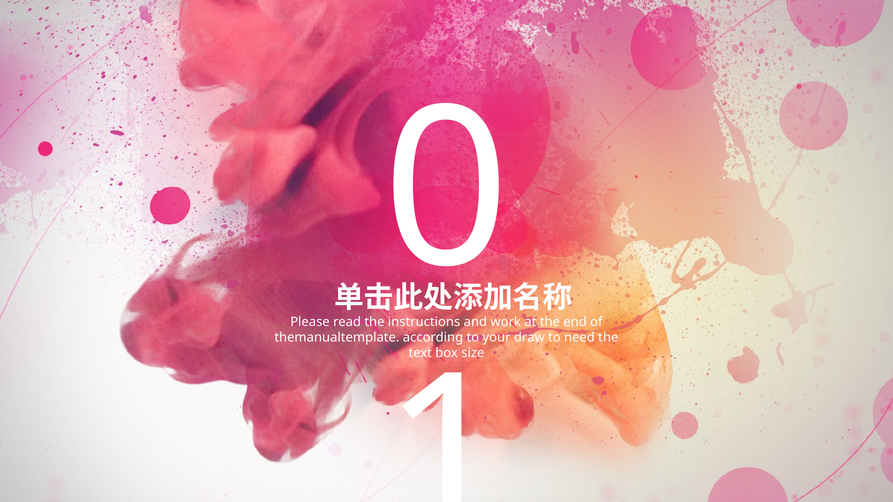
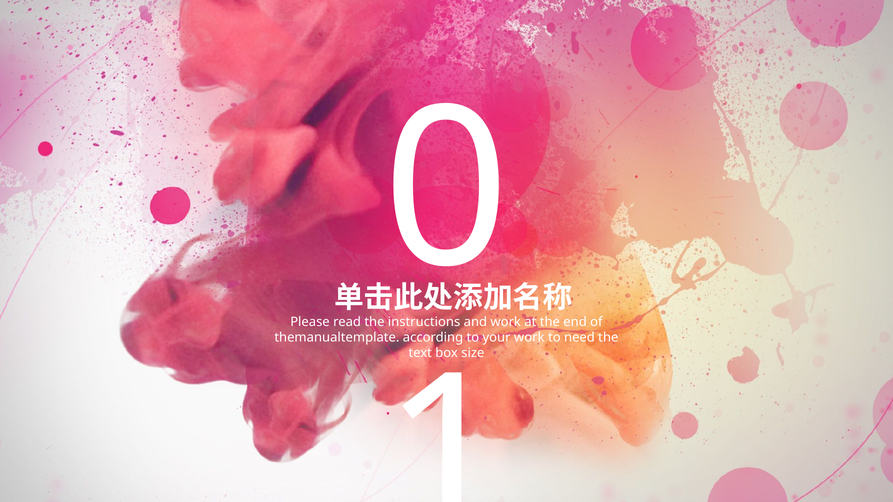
draw: draw -> work (529, 338)
